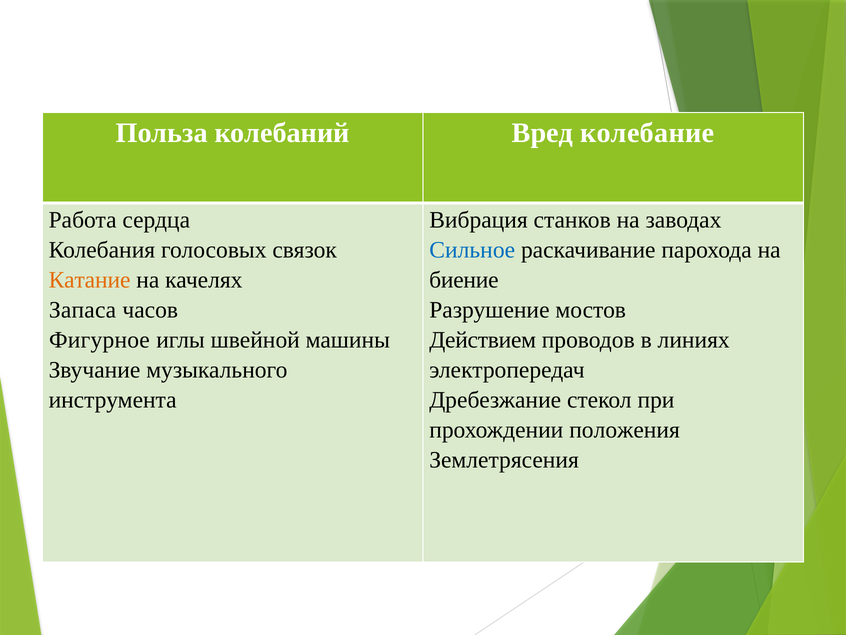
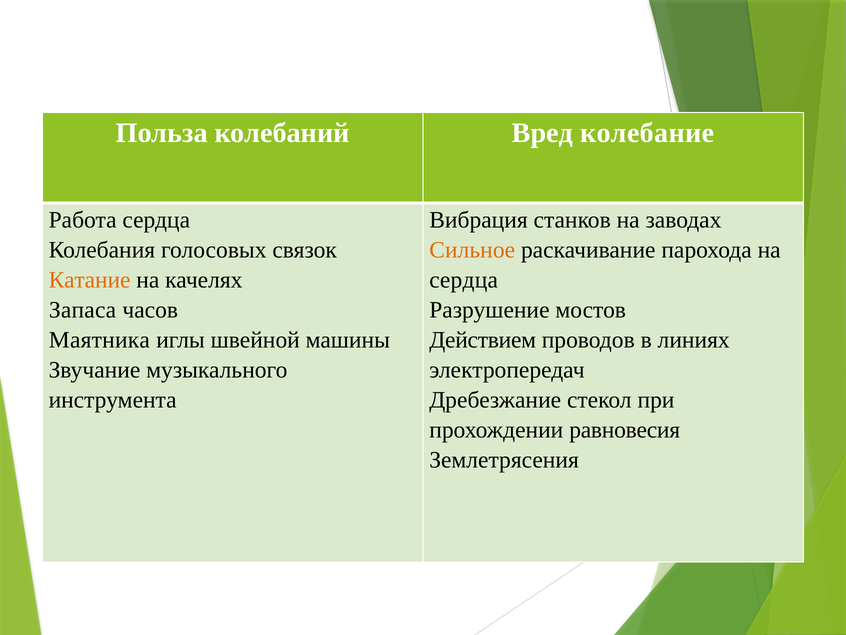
Сильное colour: blue -> orange (472, 250)
биение: биение -> сердца (464, 280)
Фигурное: Фигурное -> Маятника (99, 340)
положения: положения -> равновесия (625, 430)
